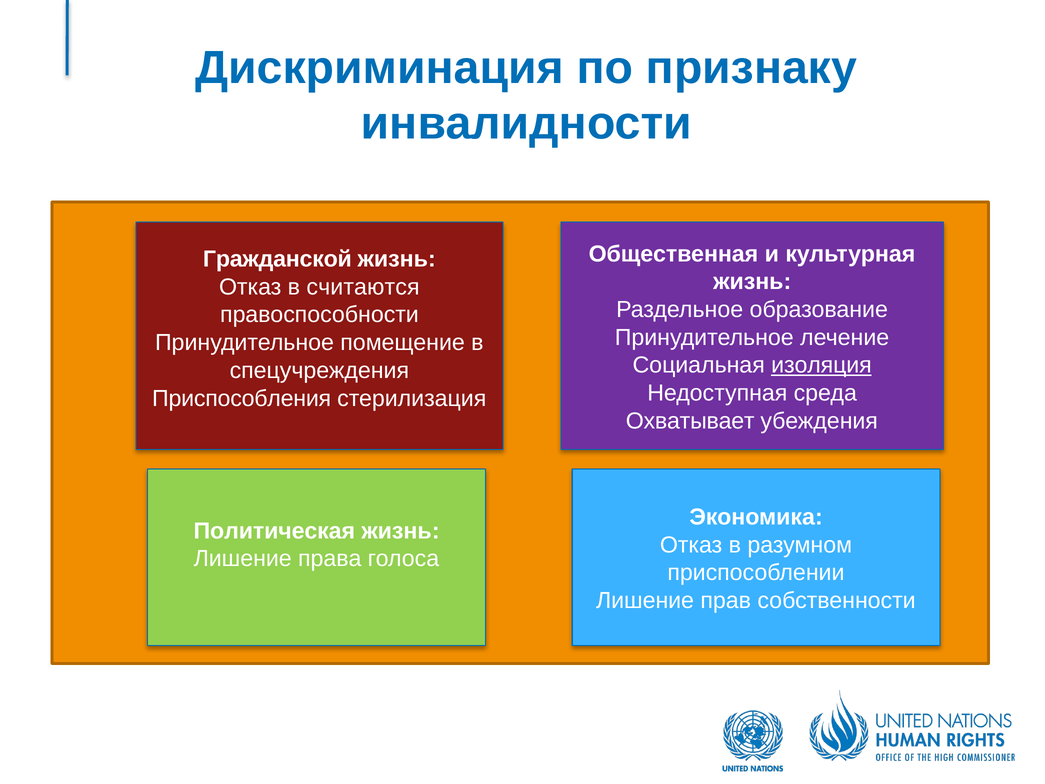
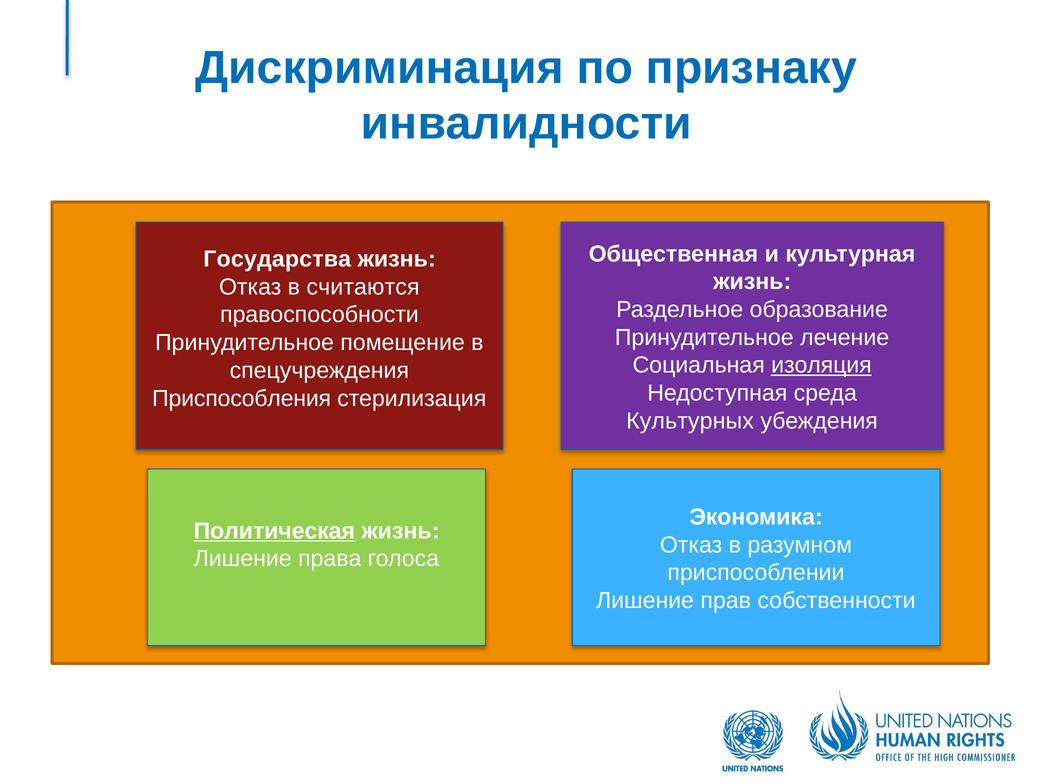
Гражданской: Гражданской -> Государства (277, 259)
Охватывает: Охватывает -> Культурных (690, 421)
Политическая underline: none -> present (274, 531)
